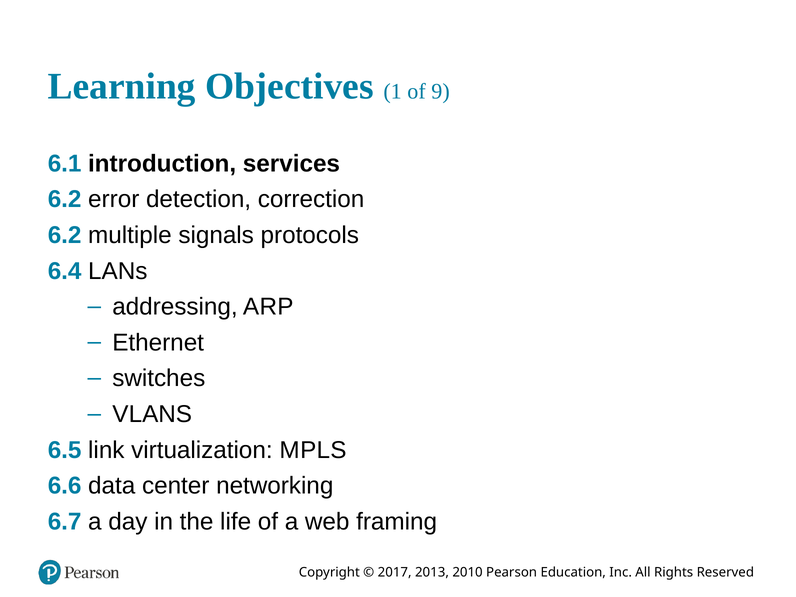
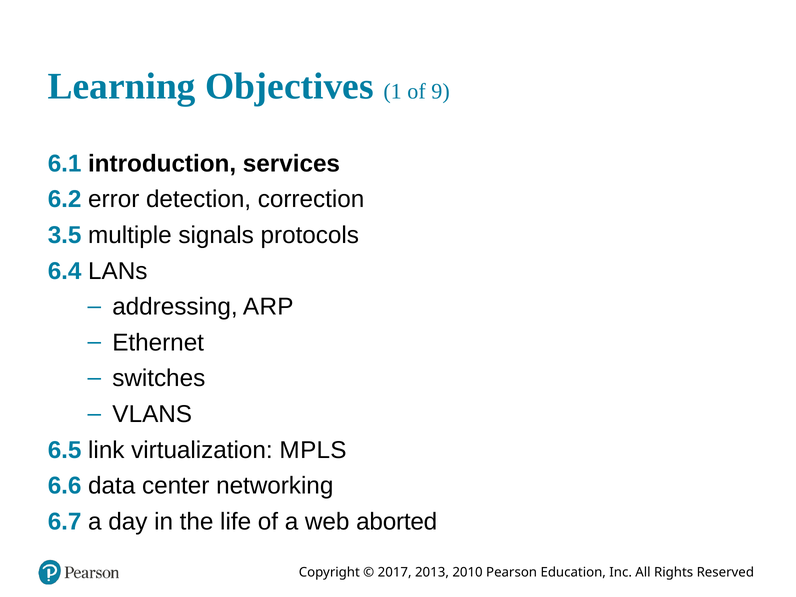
6.2: 6.2 -> 3.5 (65, 235)
framing: framing -> aborted (397, 522)
